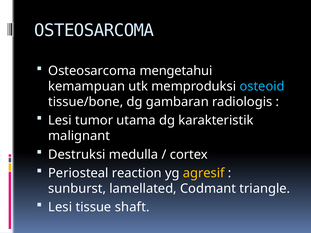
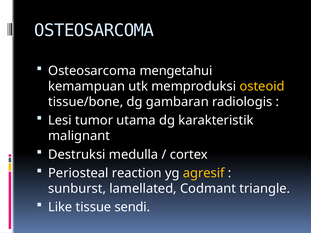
osteoid colour: light blue -> yellow (262, 86)
Lesi: Lesi -> Like (60, 207)
shaft: shaft -> sendi (132, 207)
